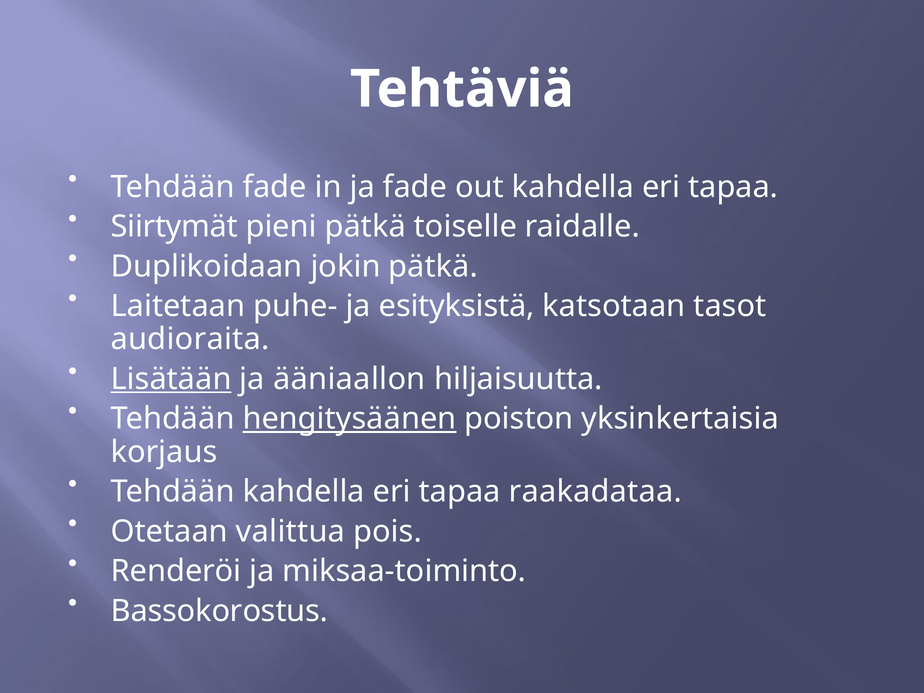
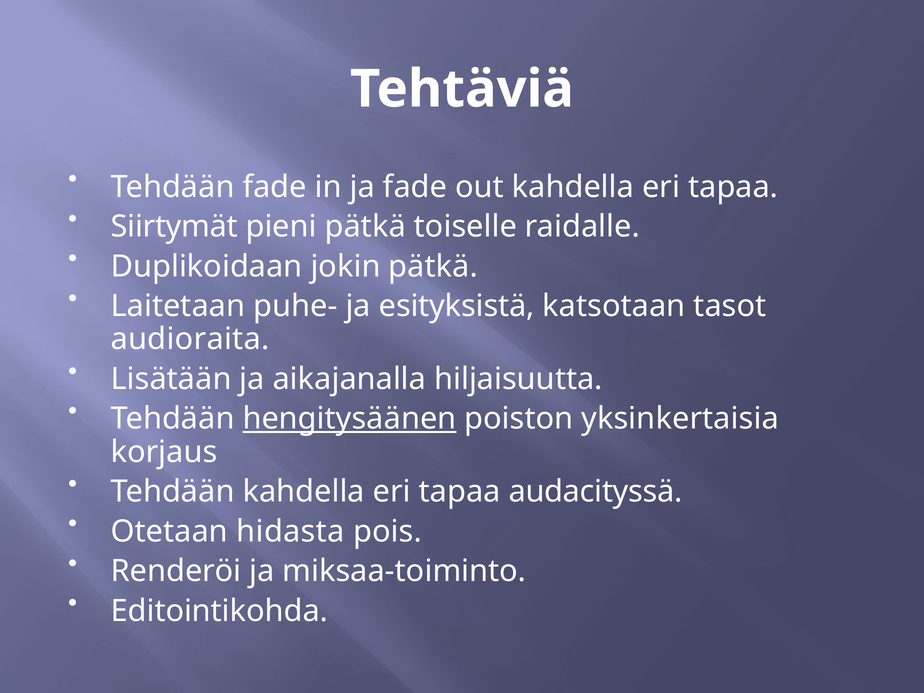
Lisätään underline: present -> none (171, 379)
ääniaallon: ääniaallon -> aikajanalla (349, 379)
raakadataa: raakadataa -> audacityssä (596, 492)
valittua: valittua -> hidasta (291, 531)
Bassokorostus: Bassokorostus -> Editointikohda (219, 611)
